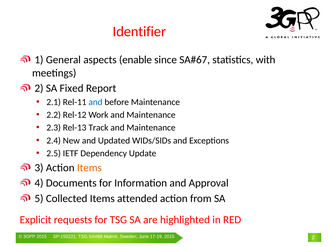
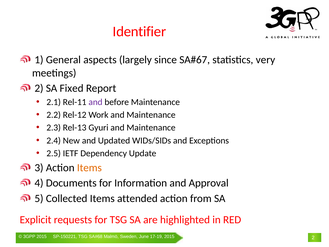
enable: enable -> largely (135, 60)
with: with -> very (265, 60)
and colour: blue -> purple (95, 102)
Track: Track -> Gyuri (98, 128)
